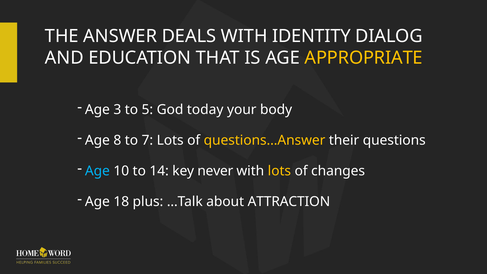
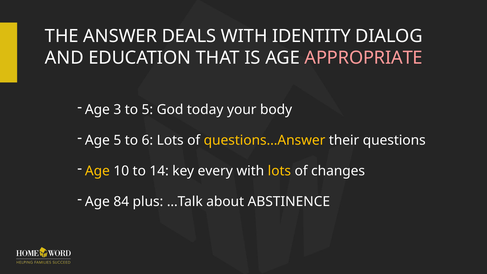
APPROPRIATE colour: yellow -> pink (364, 58)
Age 8: 8 -> 5 (117, 140)
7: 7 -> 6 (147, 140)
Age colour: light blue -> yellow (97, 171)
never: never -> every (215, 171)
18: 18 -> 84 (121, 201)
ATTRACTION: ATTRACTION -> ABSTINENCE (289, 201)
